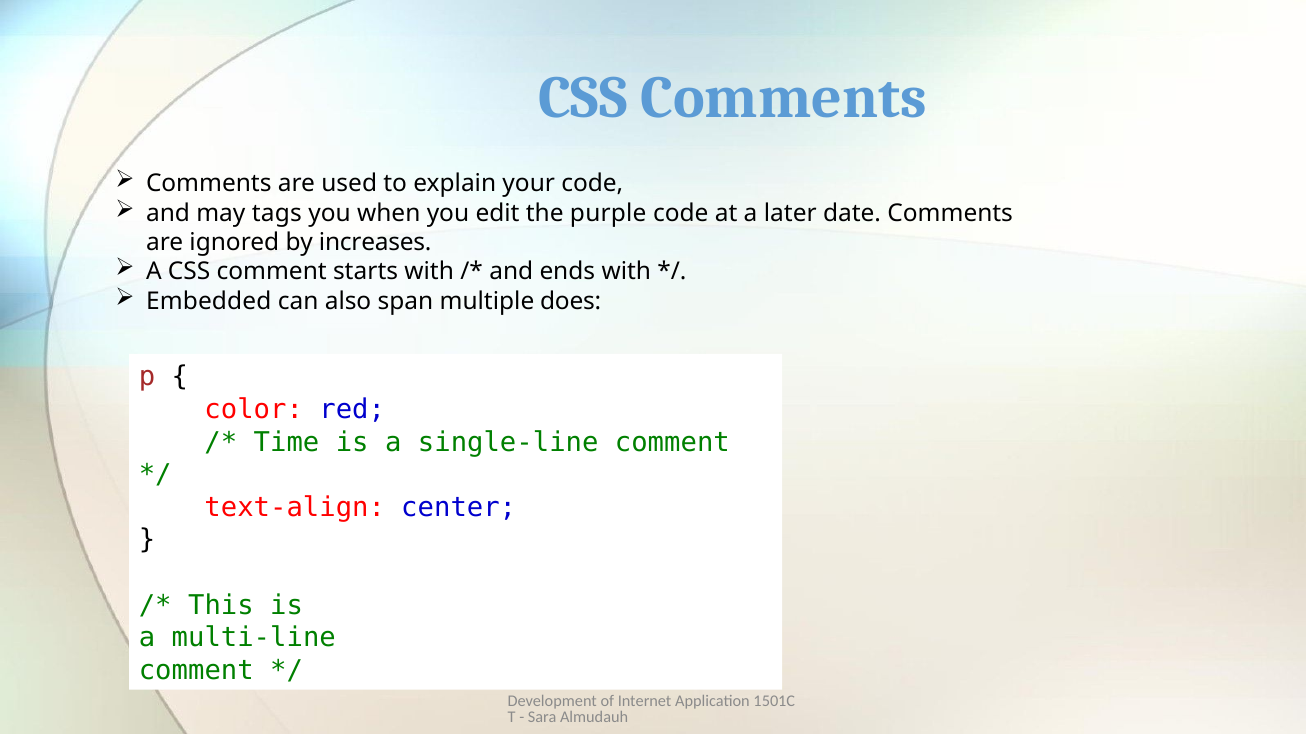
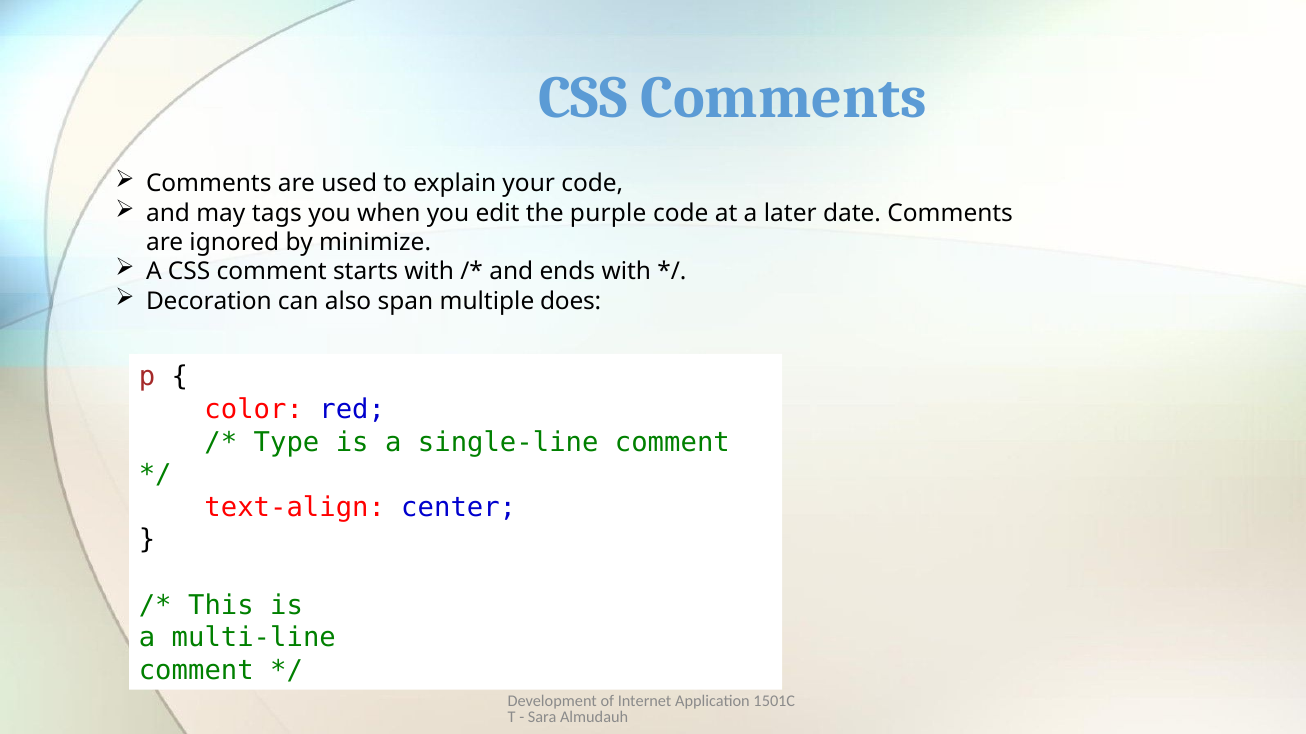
increases: increases -> minimize (375, 243)
Embedded: Embedded -> Decoration (209, 301)
Time: Time -> Type (287, 442)
